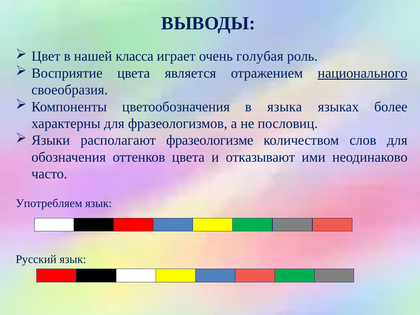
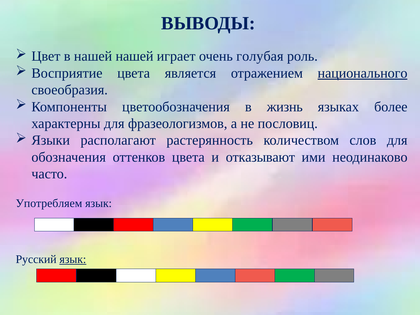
нашей класса: класса -> нашей (135, 56)
языка: языка -> жизнь (285, 107)
фразеологизме: фразеологизме -> растерянность (210, 140)
язык underline: none -> present (73, 259)
